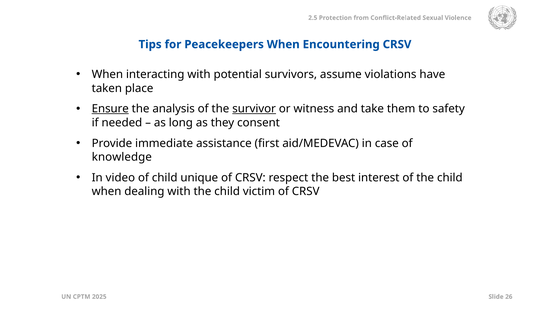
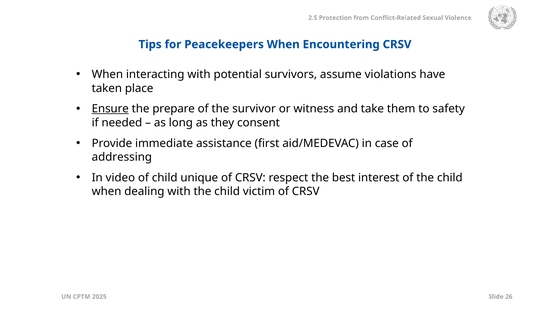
analysis: analysis -> prepare (174, 109)
survivor underline: present -> none (254, 109)
knowledge: knowledge -> addressing (122, 157)
